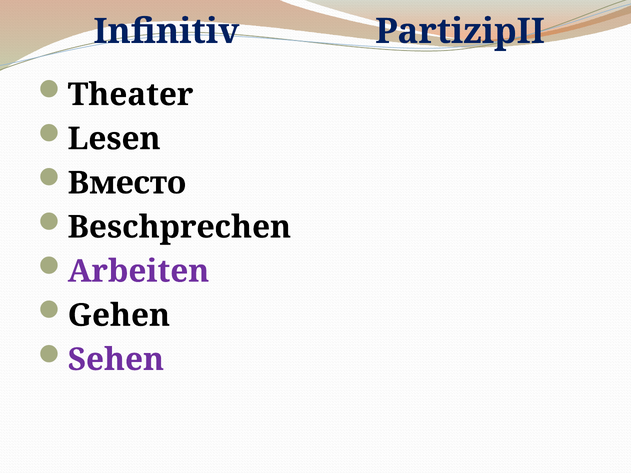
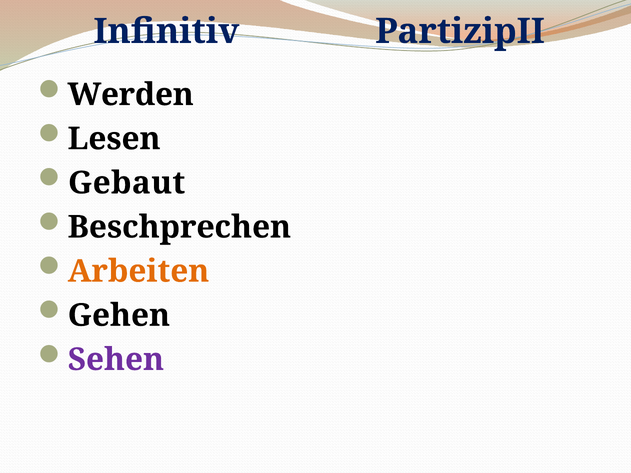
Theater: Theater -> Werden (131, 95)
Вместо: Вместо -> Gebaut (127, 183)
Arbeiten colour: purple -> orange (139, 271)
